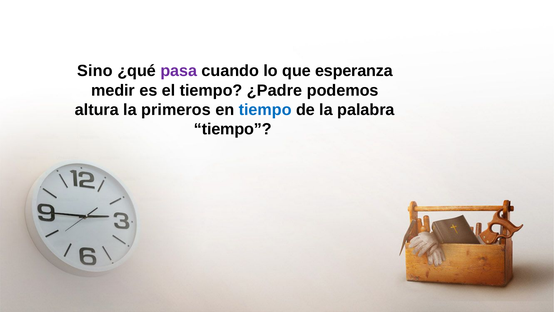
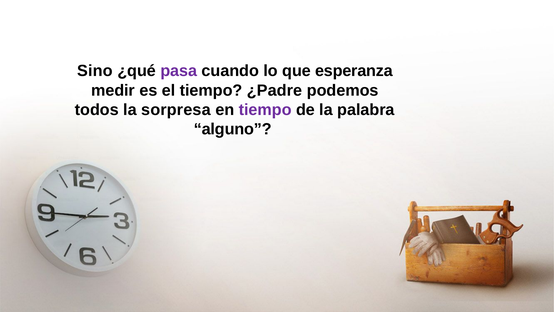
altura: altura -> todos (97, 110)
primeros: primeros -> sorpresa (176, 110)
tiempo colour: blue -> purple (265, 110)
tiempo: tiempo -> alguno (233, 129)
